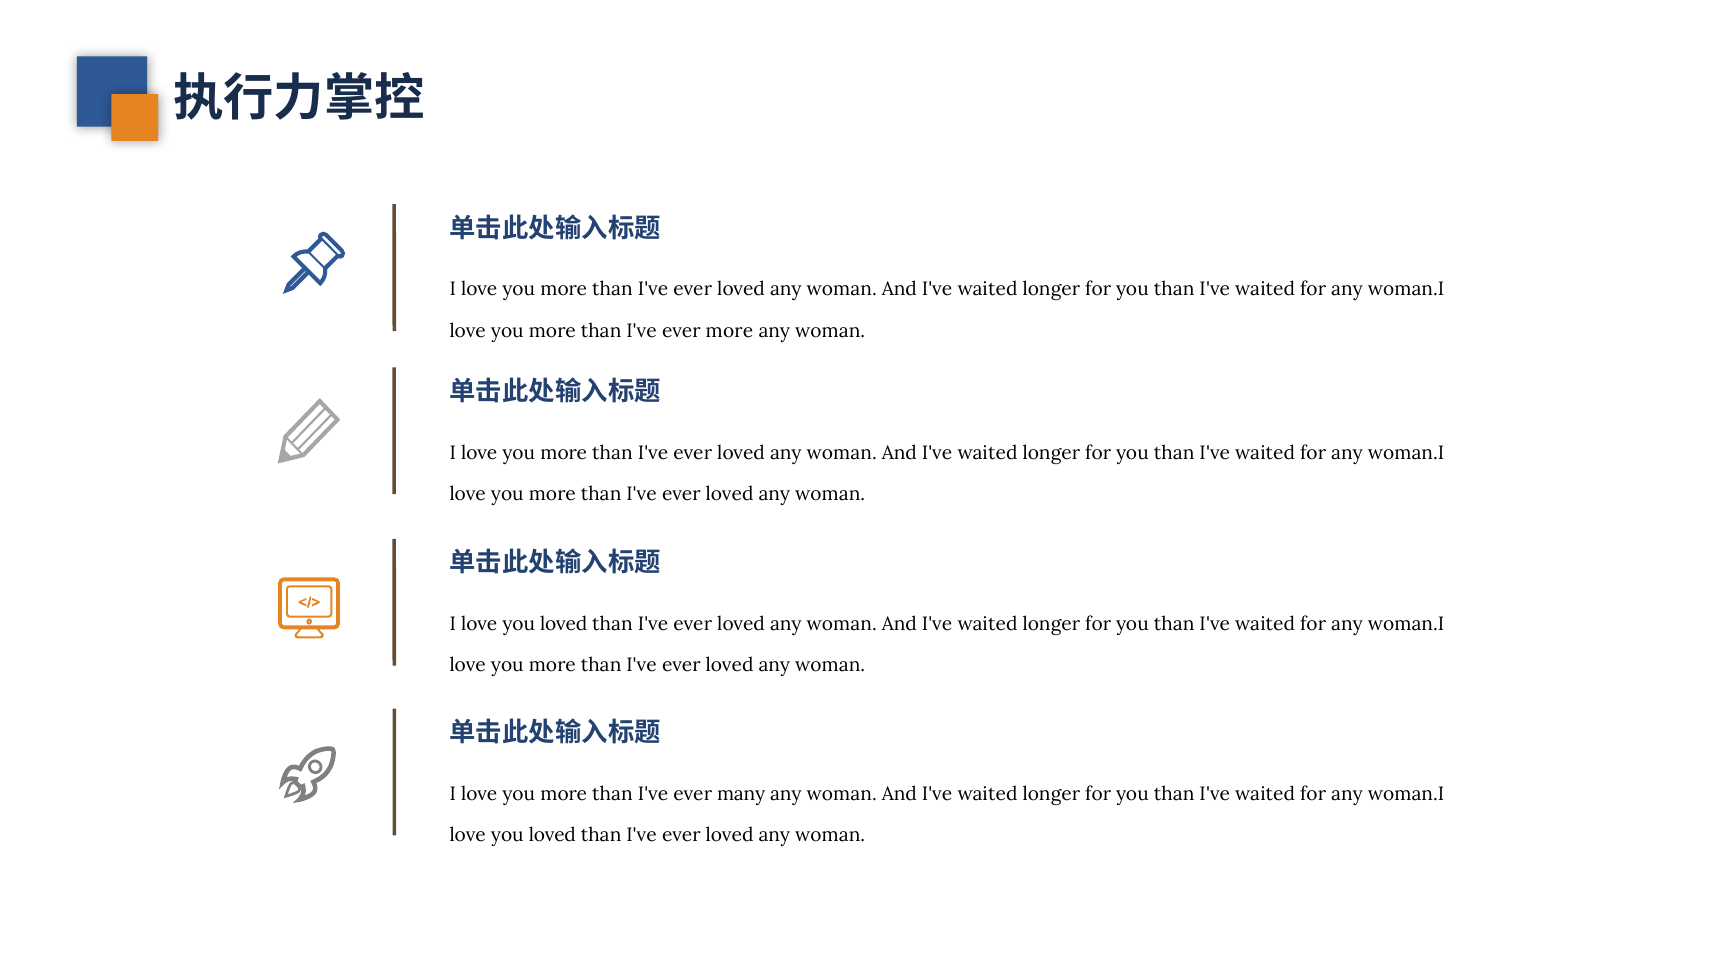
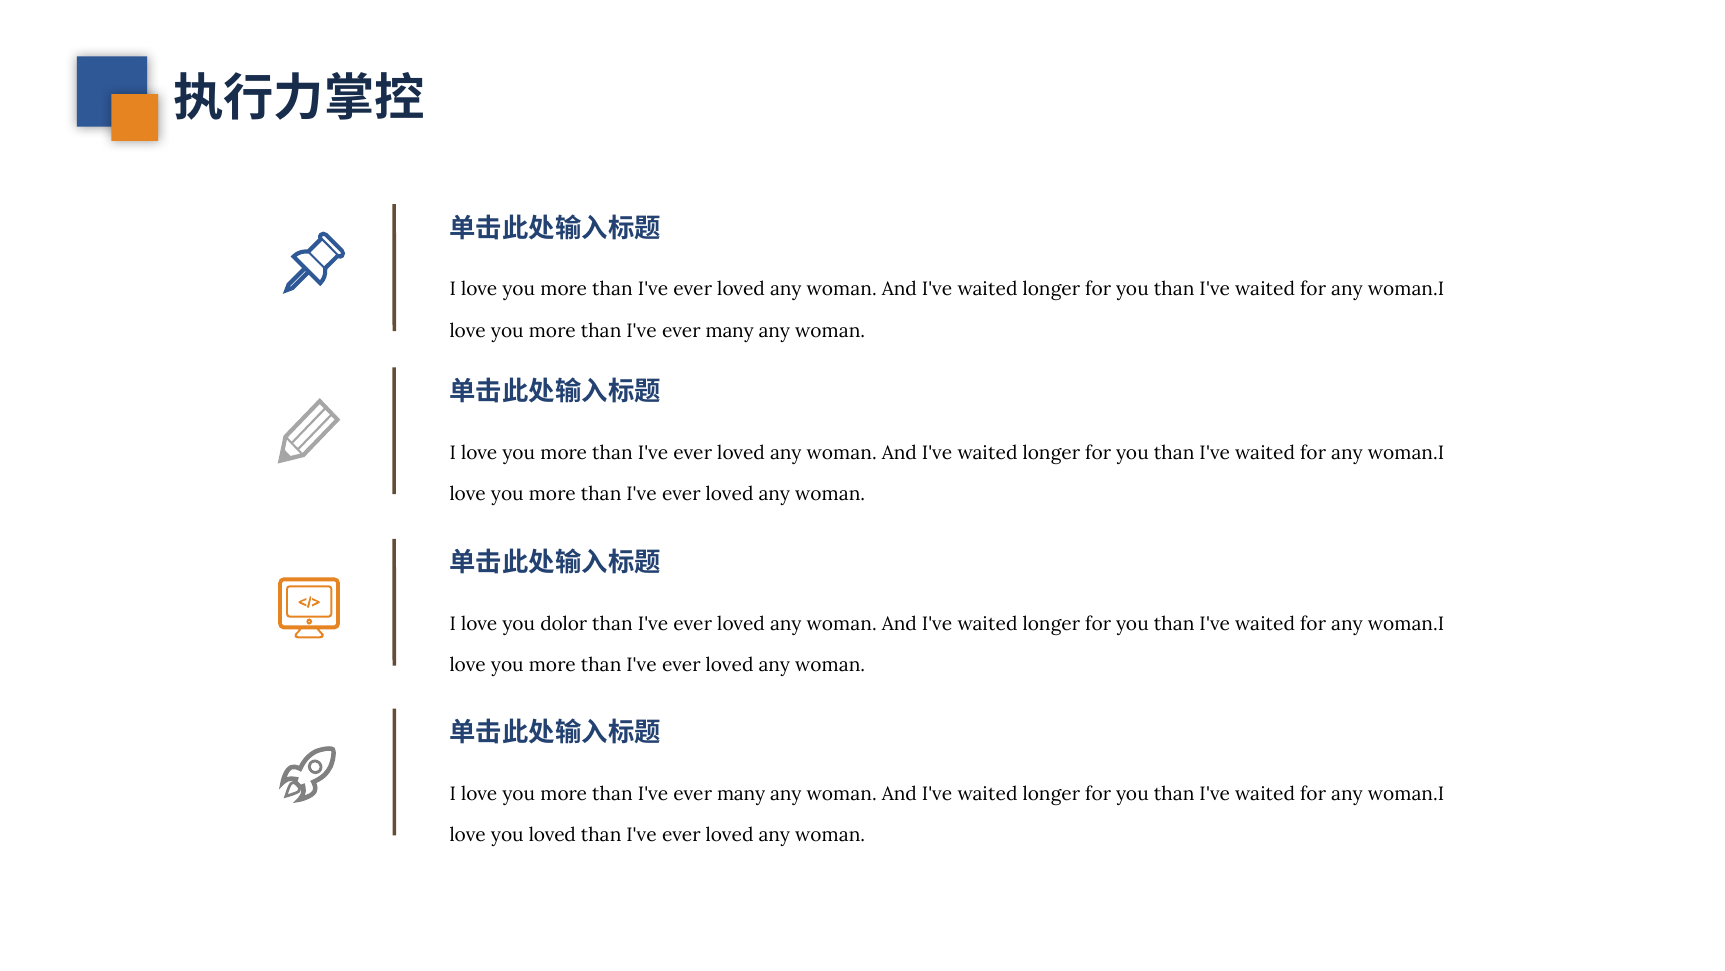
more: more -> many (730, 331)
I love you loved: loved -> dolor (564, 624)
